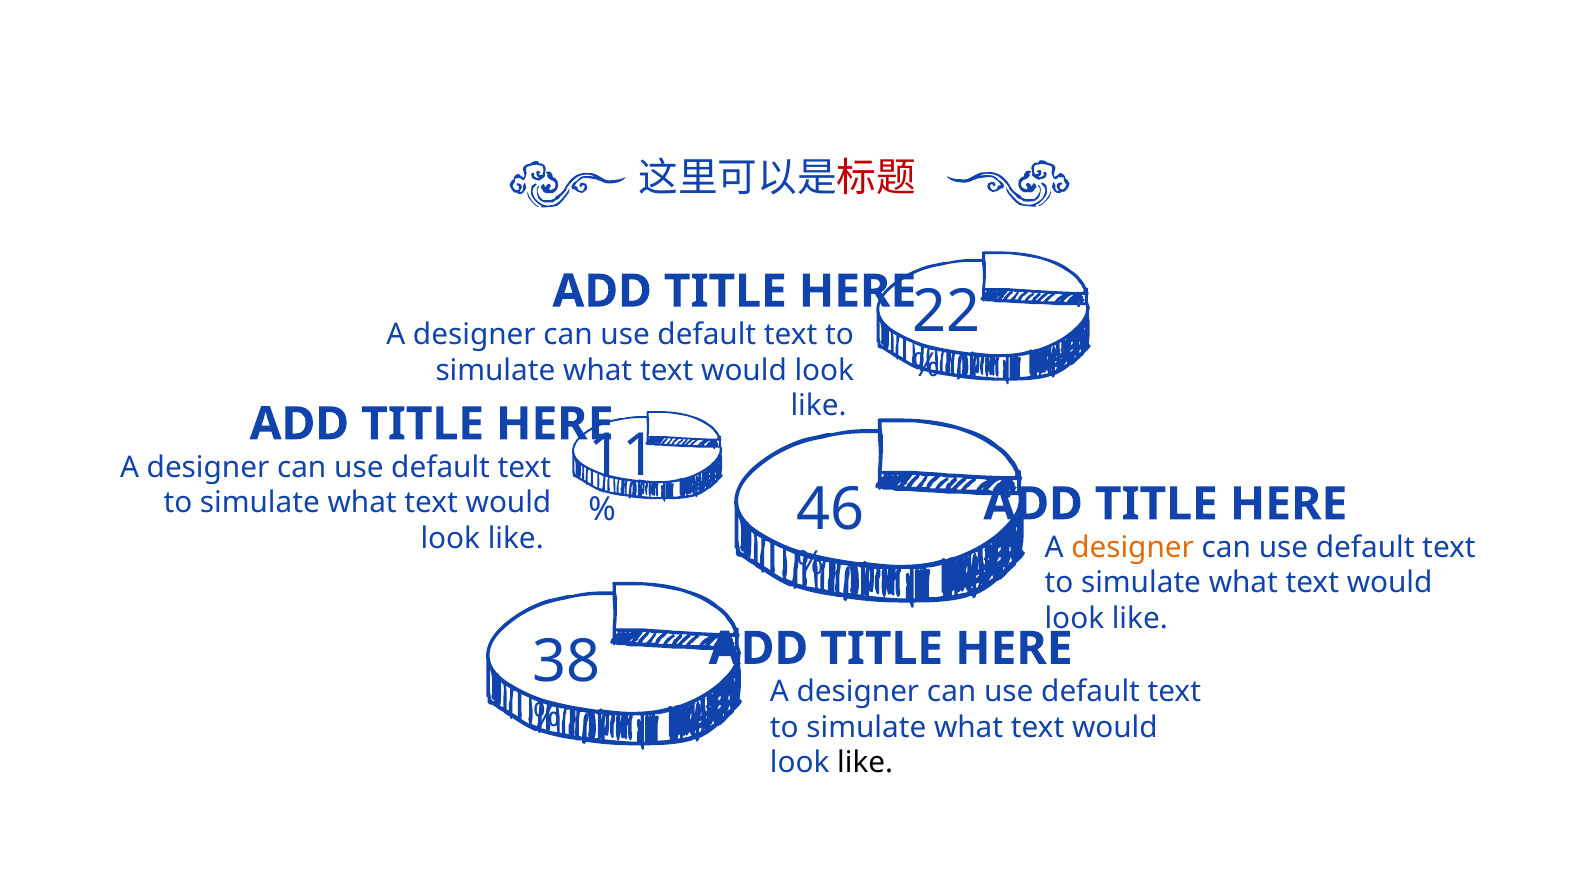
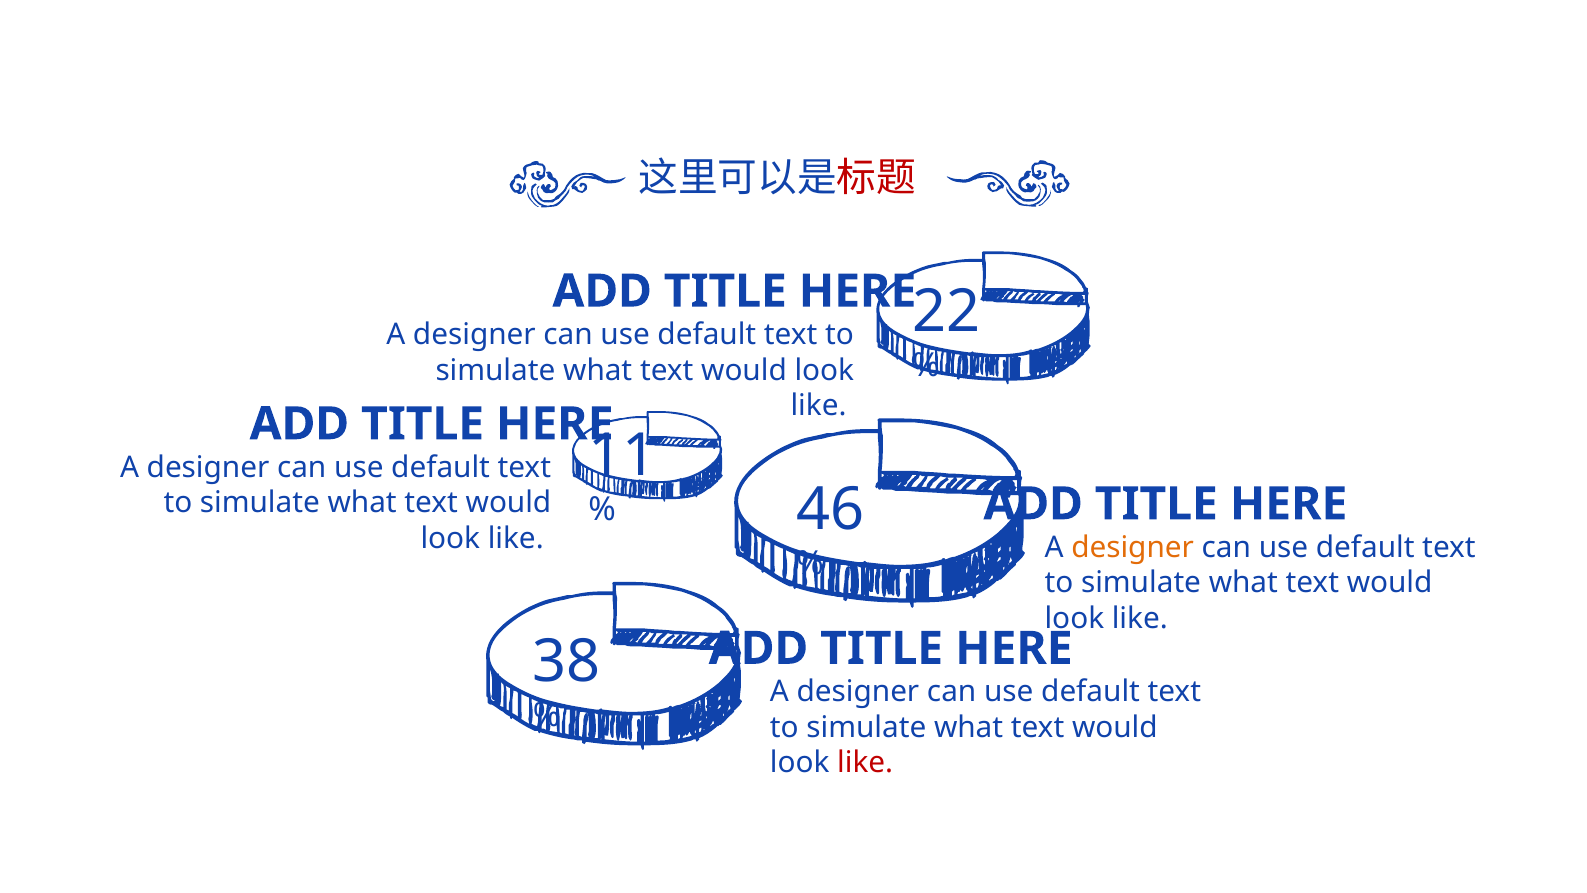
like colour: black -> red (865, 763)
